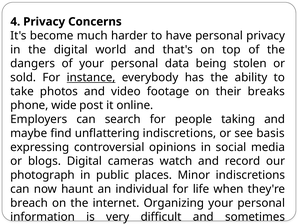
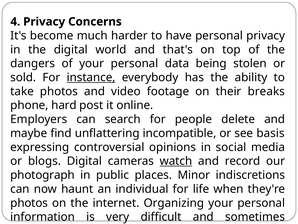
wide: wide -> hard (64, 105)
taking: taking -> delete (238, 119)
unflattering indiscretions: indiscretions -> incompatible (180, 133)
watch underline: none -> present (176, 161)
breach: breach -> photos (29, 203)
